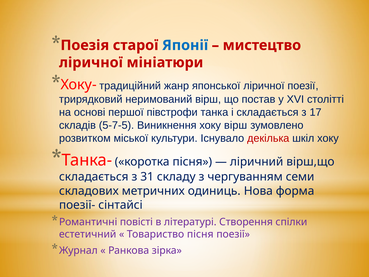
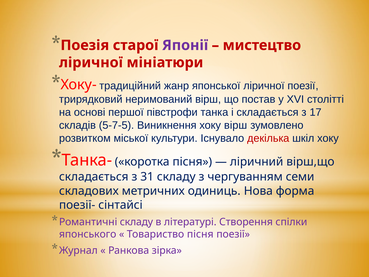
Японії colour: blue -> purple (185, 45)
Романтичні повісті: повісті -> складу (136, 222)
естетичний: естетичний -> японського (88, 234)
